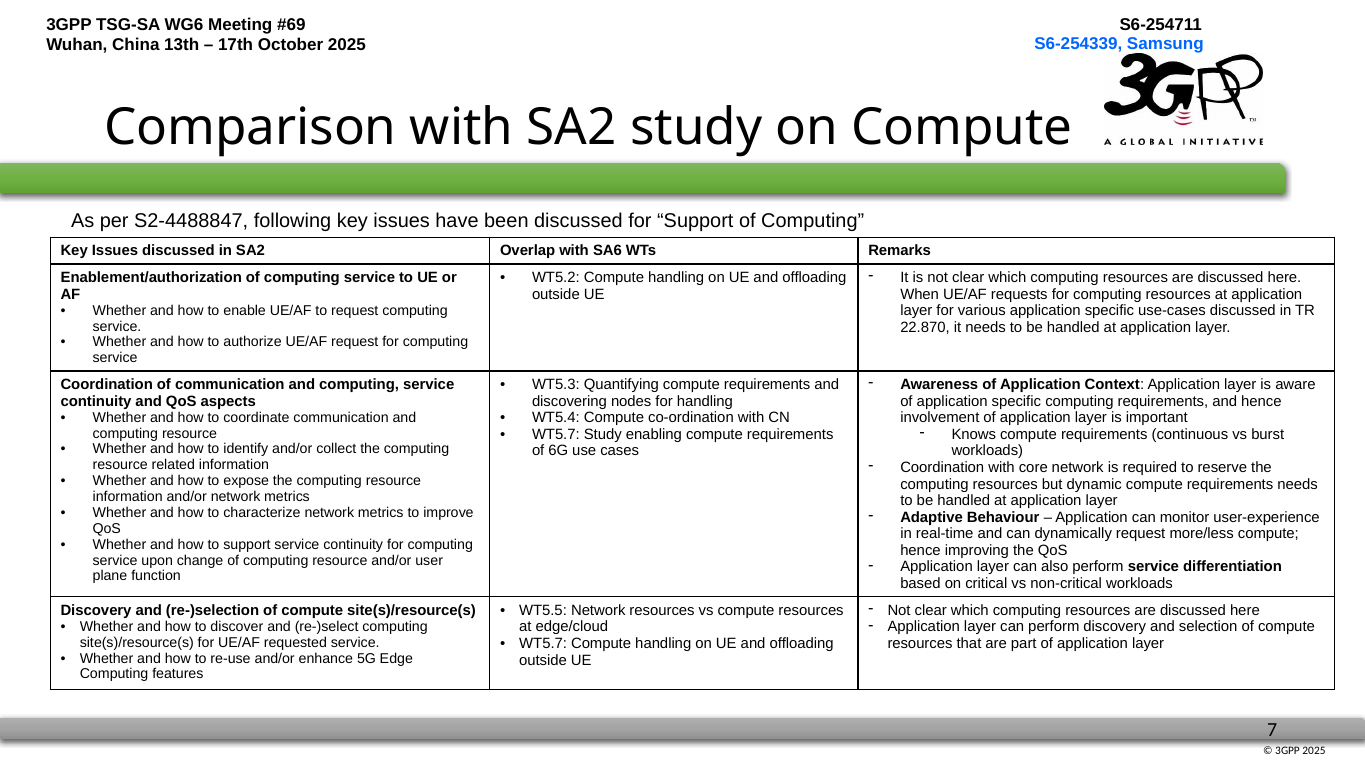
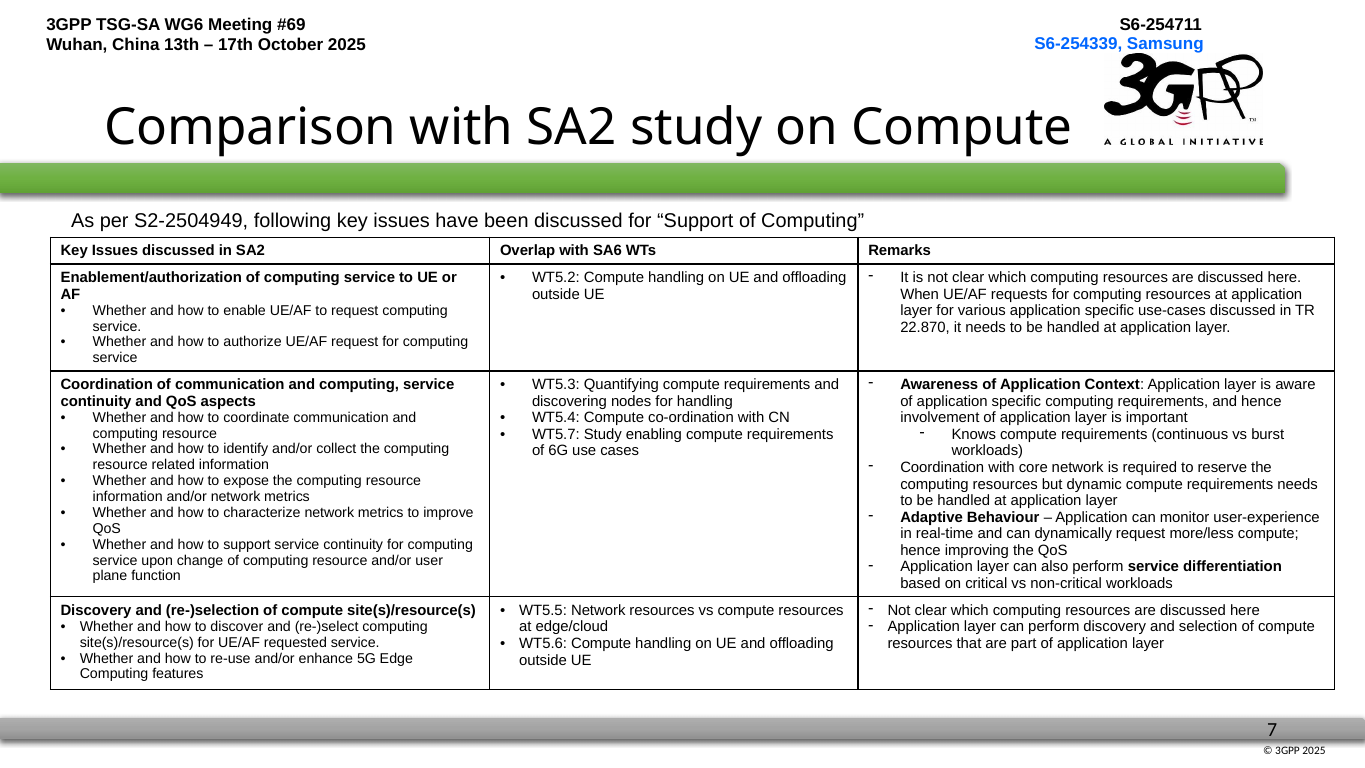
S2-4488847: S2-4488847 -> S2-2504949 (191, 221)
WT5.7: WT5.7 -> WT5.6 (543, 643)
